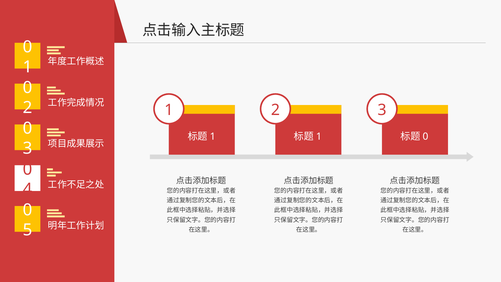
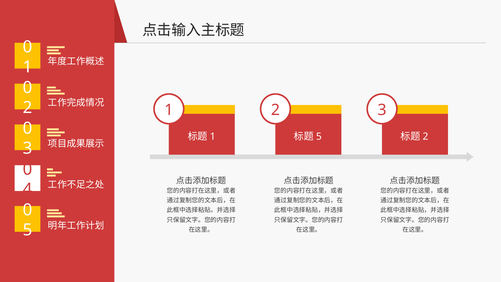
1: 1 -> 5 (319, 136)
0: 0 -> 2 (425, 136)
